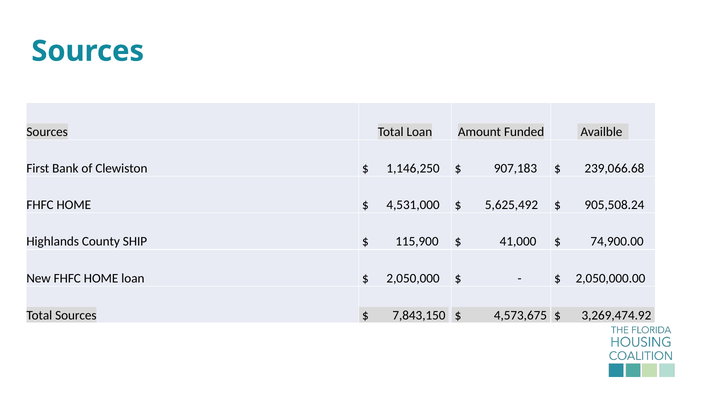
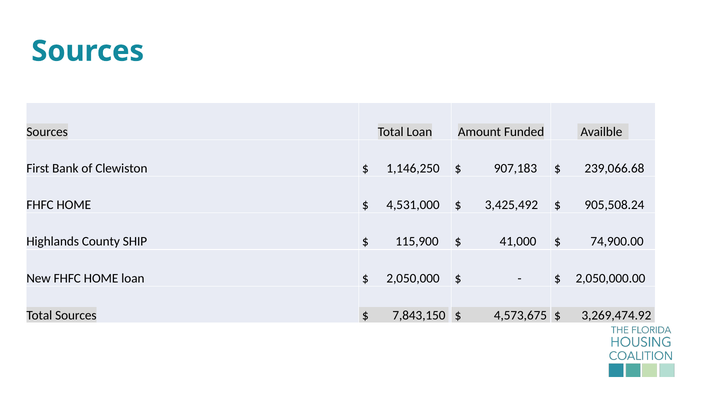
5,625,492: 5,625,492 -> 3,425,492 (512, 205)
